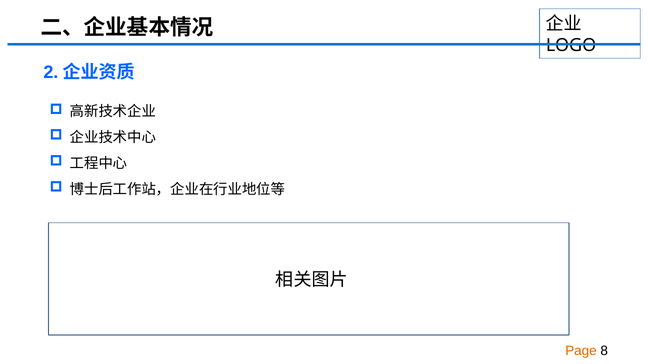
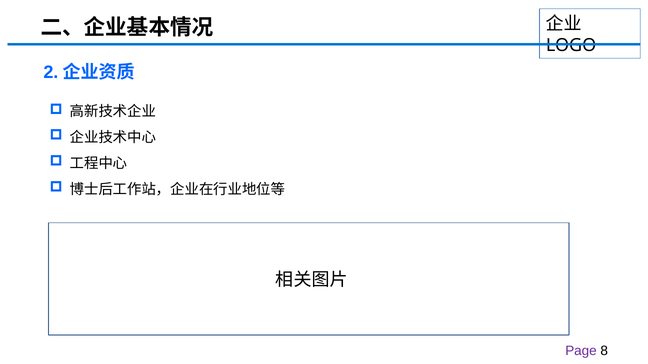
Page colour: orange -> purple (581, 351)
